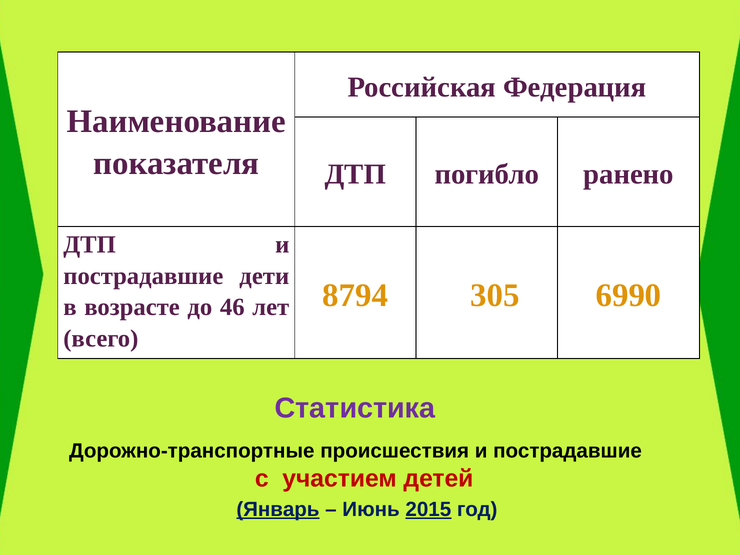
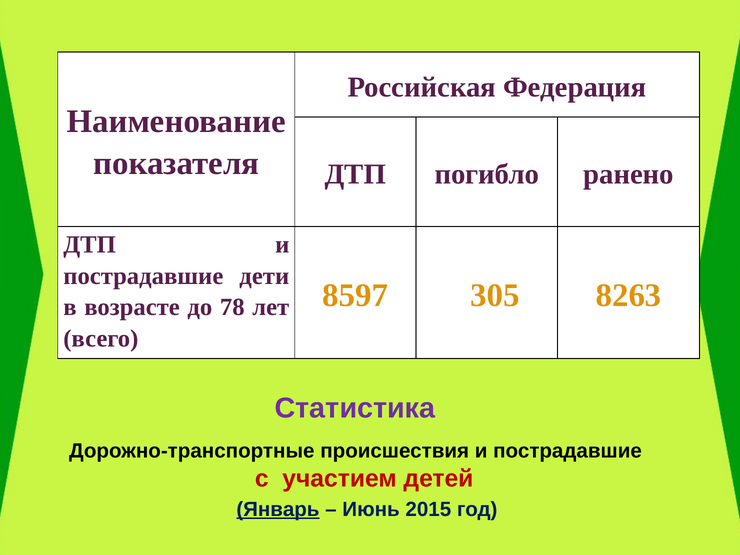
8794: 8794 -> 8597 (355, 295)
6990: 6990 -> 8263 (629, 295)
46: 46 -> 78 (232, 307)
2015 underline: present -> none (428, 509)
